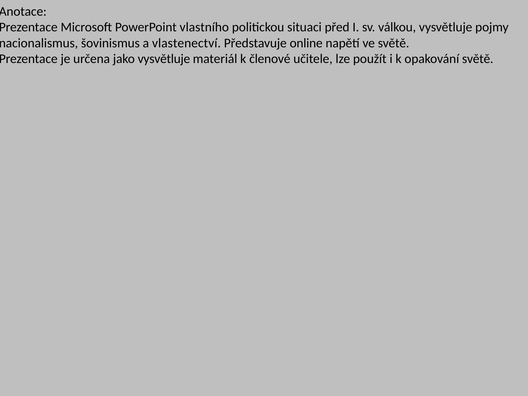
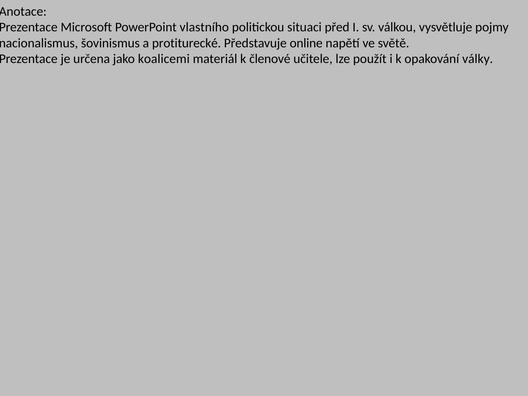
vlastenectví: vlastenectví -> protiturecké (187, 43)
jako vysvětluje: vysvětluje -> koalicemi (164, 59)
opakování světě: světě -> války (478, 59)
